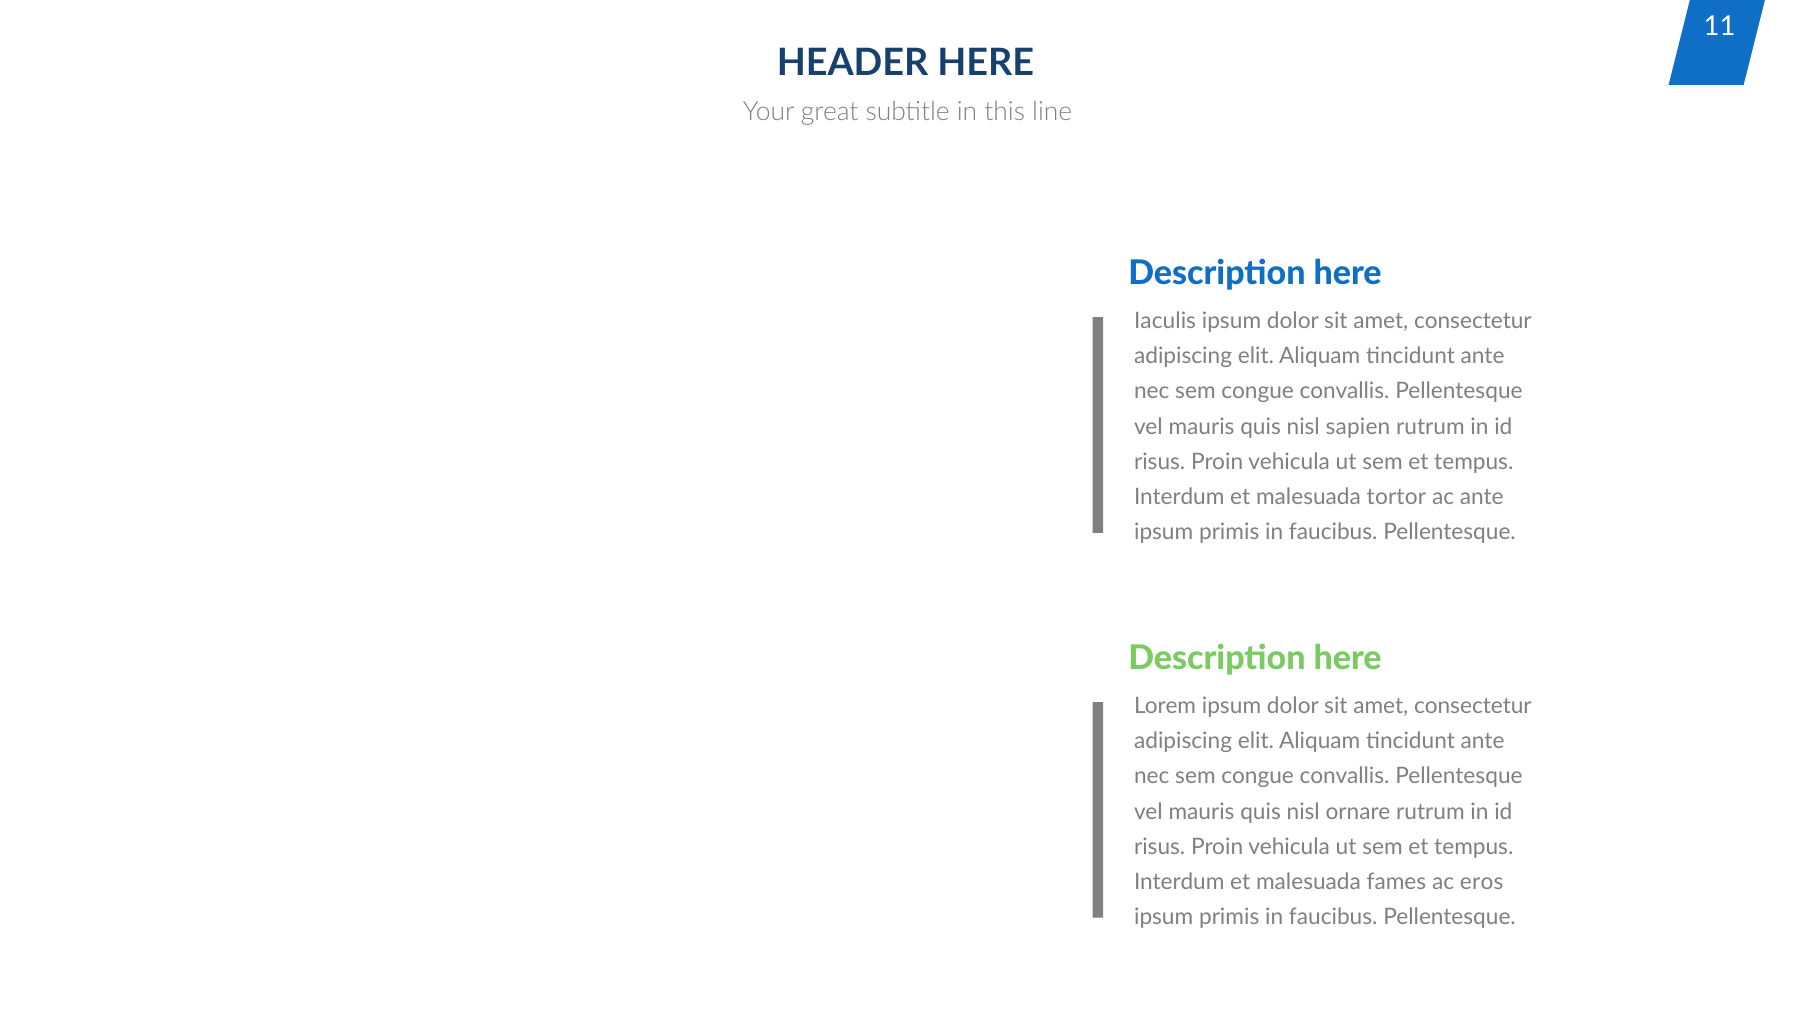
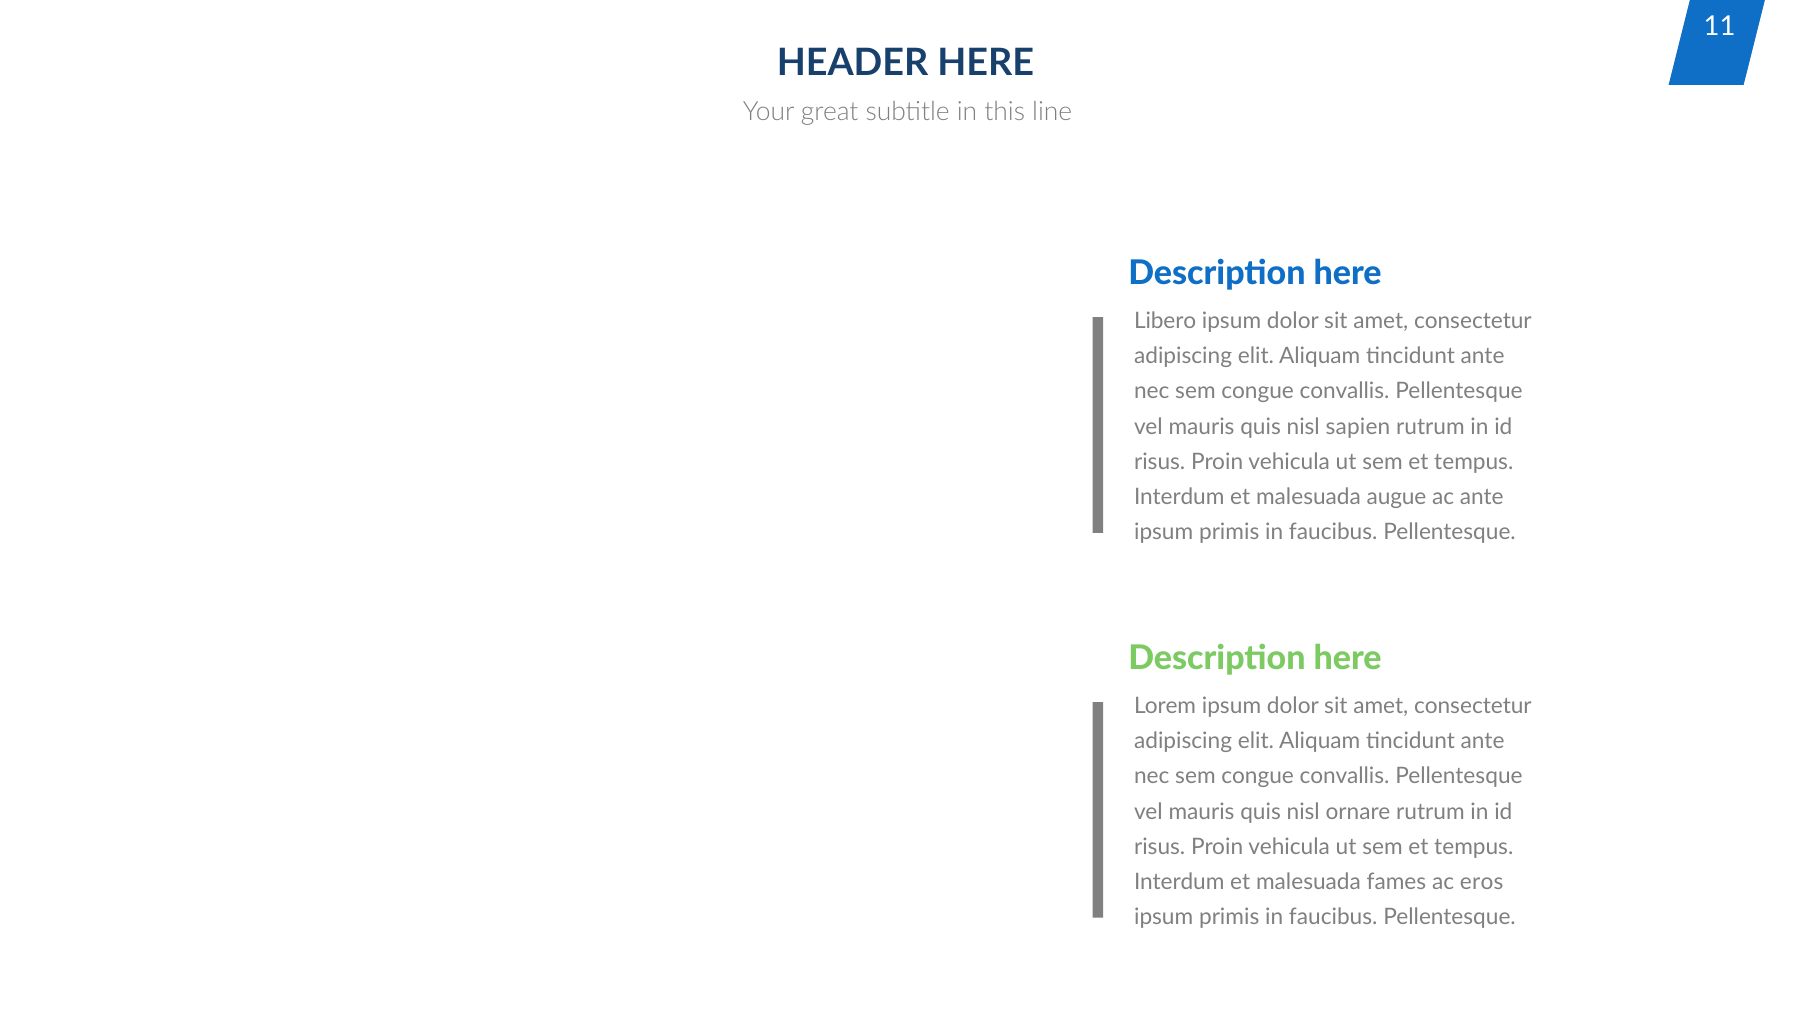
Iaculis: Iaculis -> Libero (1165, 321)
tortor: tortor -> augue (1397, 497)
